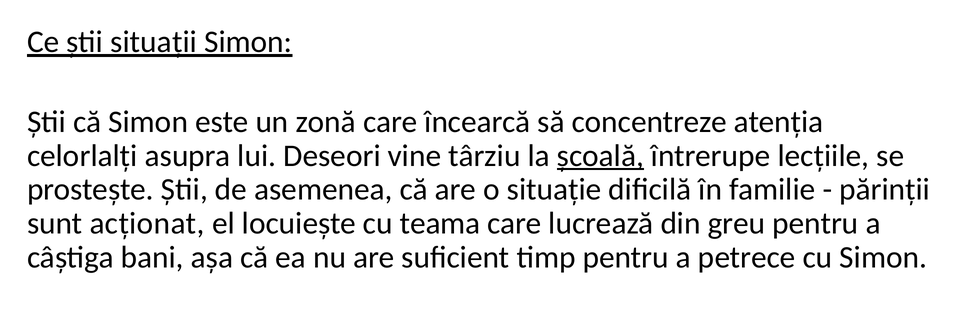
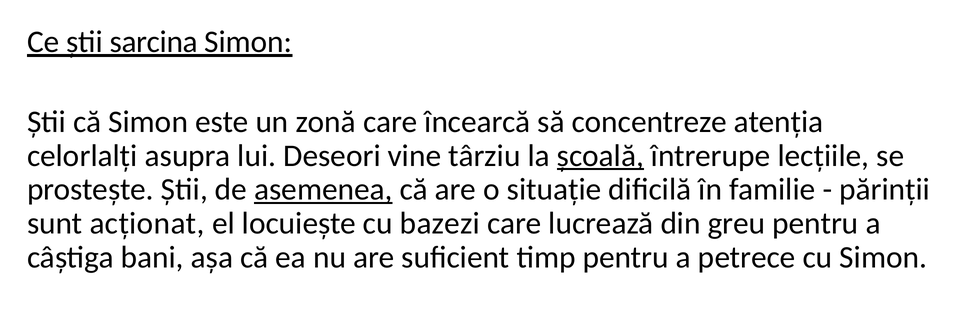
situații: situații -> sarcina (154, 42)
asemenea underline: none -> present (323, 190)
teama: teama -> bazezi (440, 224)
